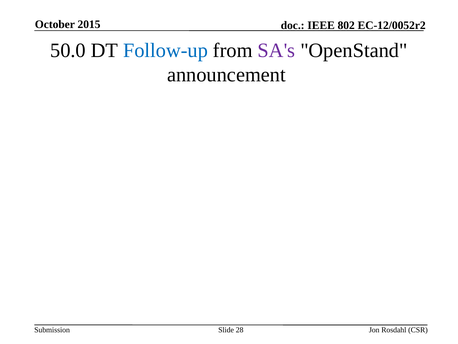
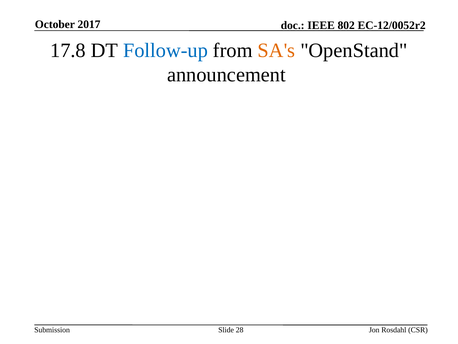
2015: 2015 -> 2017 (89, 24)
50.0: 50.0 -> 17.8 (68, 50)
SA's colour: purple -> orange (276, 50)
